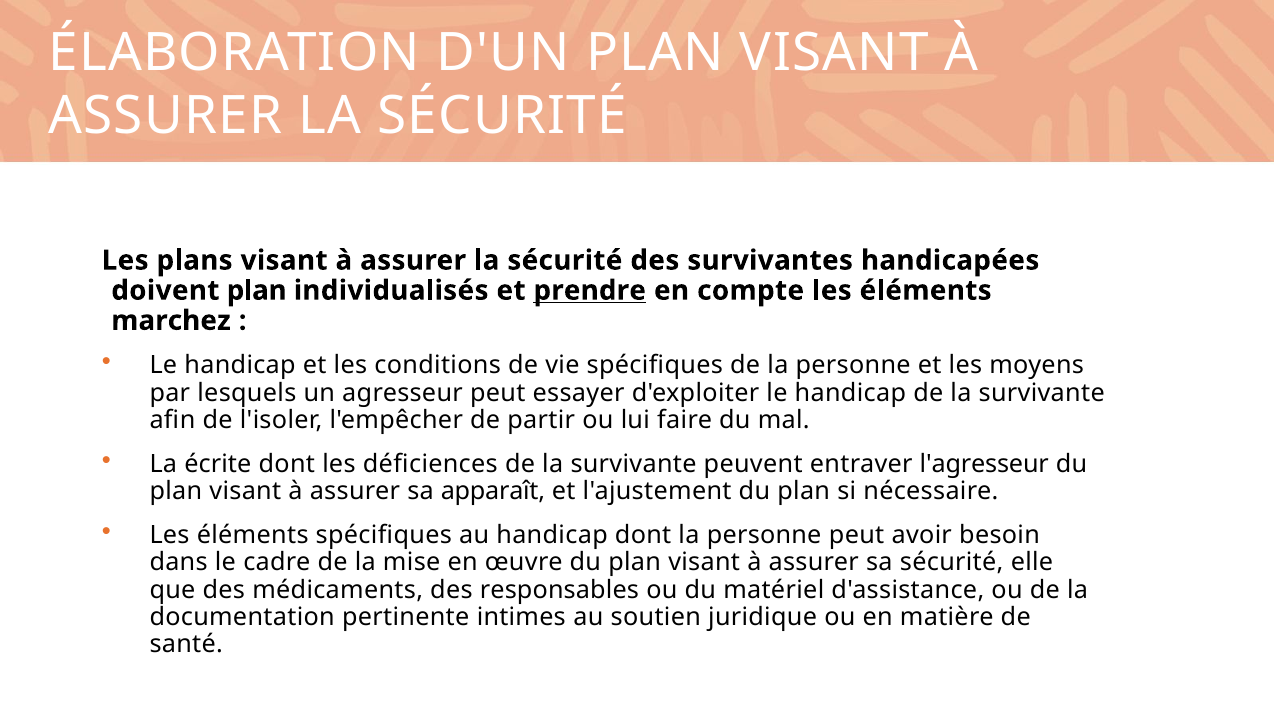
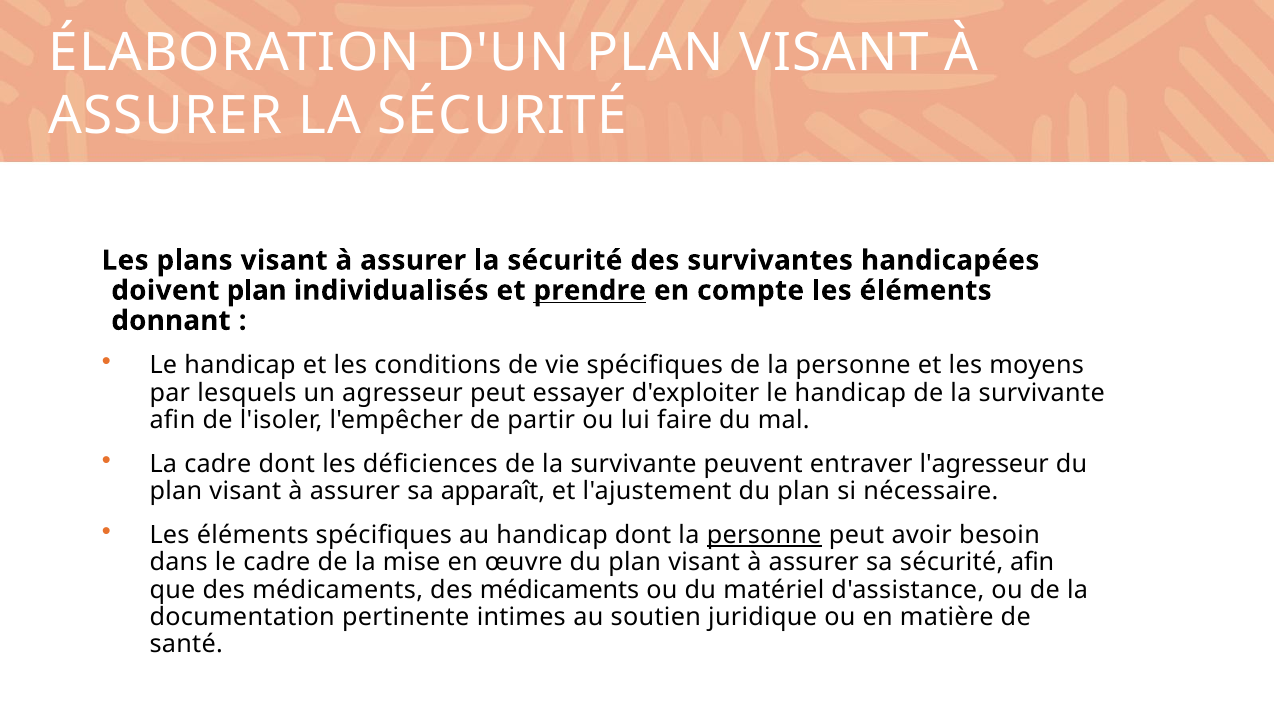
marchez: marchez -> donnant (171, 320)
La écrite: écrite -> cadre (218, 464)
personne underline: none -> present (764, 535)
sécurité elle: elle -> afin (1032, 562)
médicaments des responsables: responsables -> médicaments (560, 589)
